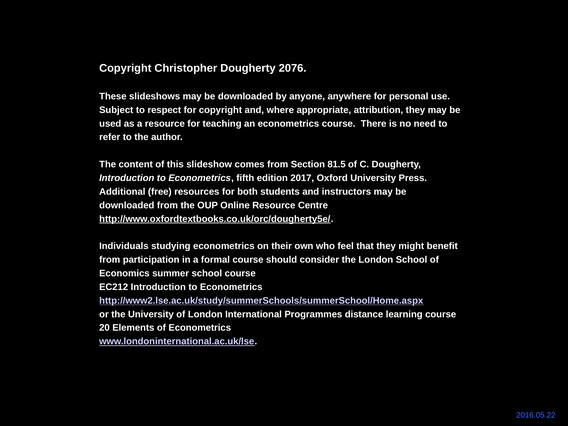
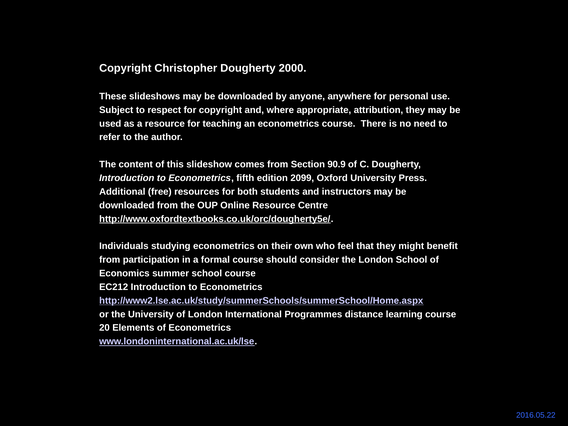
2076: 2076 -> 2000 (293, 68)
81.5: 81.5 -> 90.9 (337, 164)
2017: 2017 -> 2099 (302, 178)
